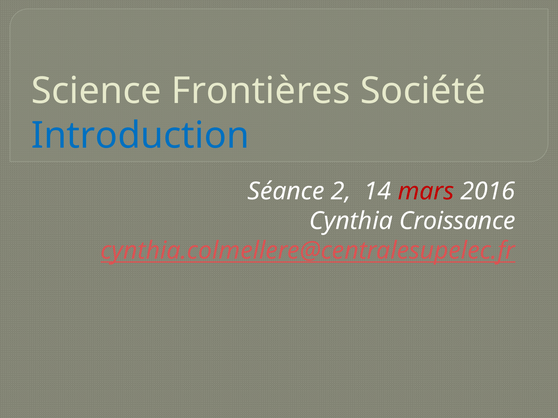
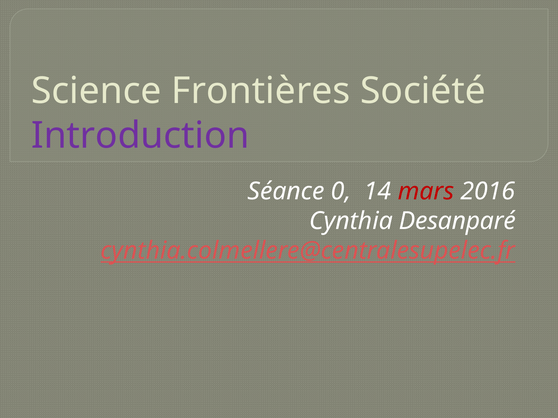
Introduction colour: blue -> purple (140, 136)
2: 2 -> 0 (341, 191)
Croissance: Croissance -> Desanparé (457, 221)
